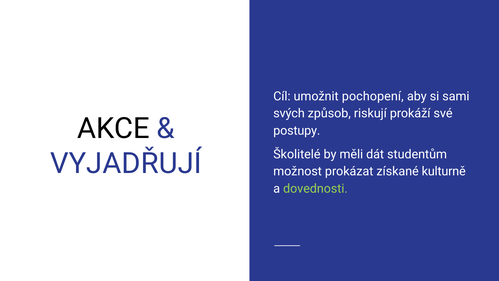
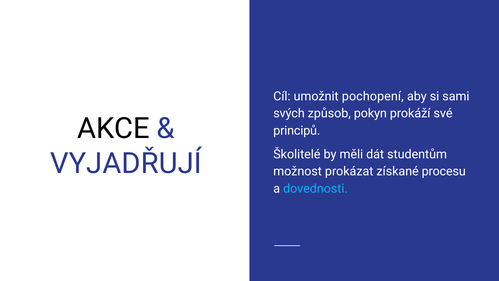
riskují: riskují -> pokyn (370, 113)
postupy: postupy -> principů (297, 131)
kulturně: kulturně -> procesu (444, 171)
dovednosti colour: light green -> light blue (315, 188)
